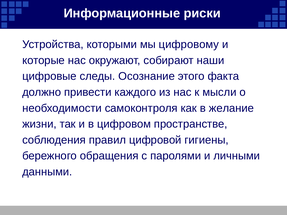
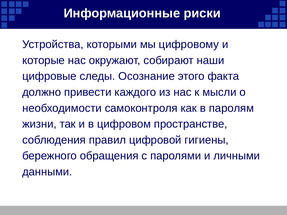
желание: желание -> паролям (231, 108)
